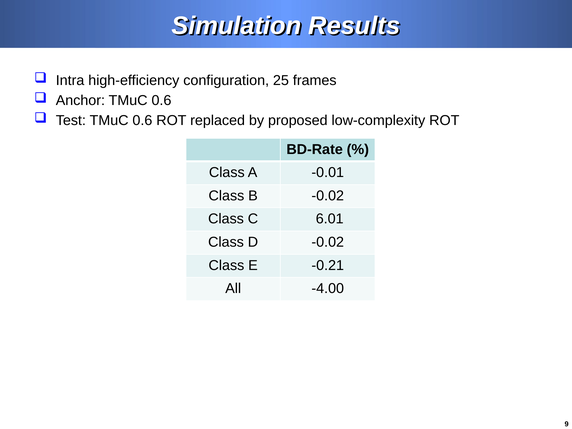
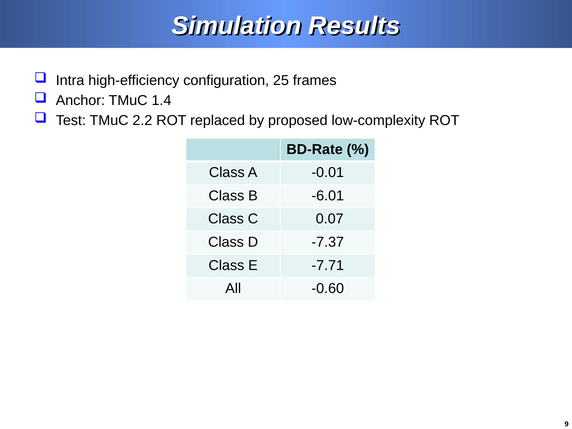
Anchor TMuC 0.6: 0.6 -> 1.4 (161, 100)
Test TMuC 0.6: 0.6 -> 2.2 (142, 121)
B -0.02: -0.02 -> -6.01 (328, 196)
6.01: 6.01 -> 0.07 (330, 219)
D -0.02: -0.02 -> -7.37 (328, 242)
-0.21: -0.21 -> -7.71 (328, 265)
-4.00: -4.00 -> -0.60 (328, 289)
